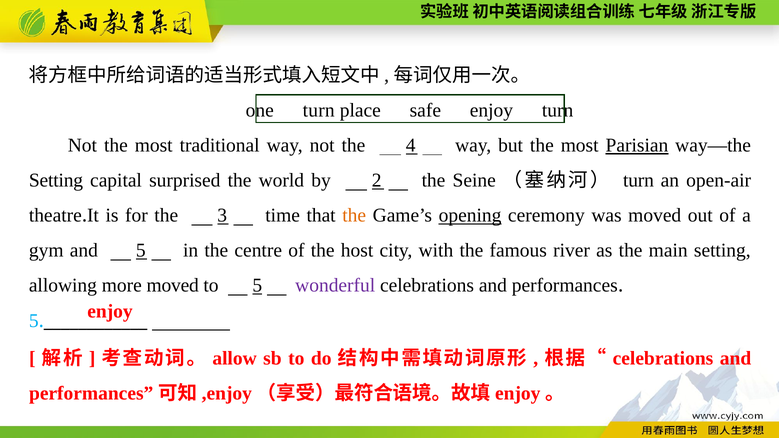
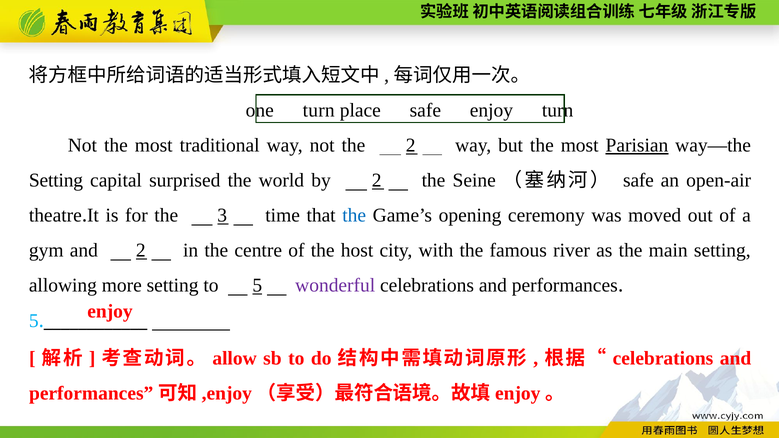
the 4: 4 -> 2 (411, 145)
turn: turn -> safe (638, 181)
the colour: orange -> blue (354, 216)
opening underline: present -> none (470, 216)
and 5: 5 -> 2 (141, 251)
more moved: moved -> setting (173, 286)
